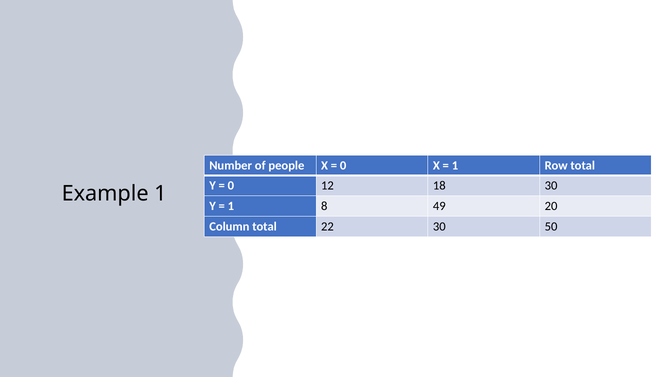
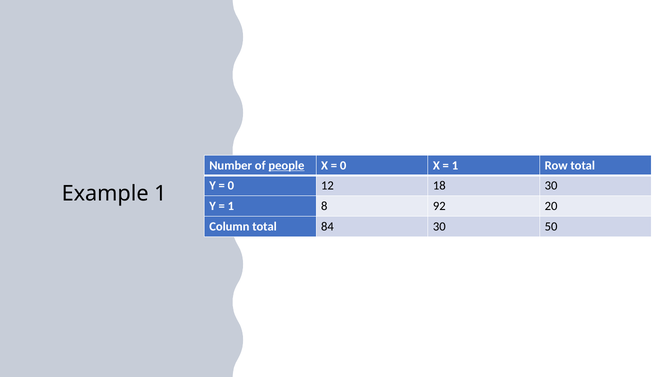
people underline: none -> present (286, 166)
49: 49 -> 92 (439, 206)
22: 22 -> 84 (327, 227)
